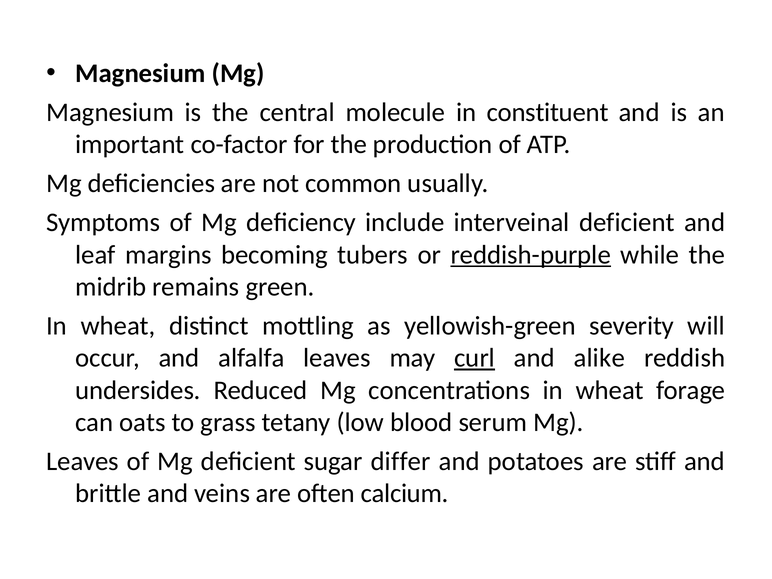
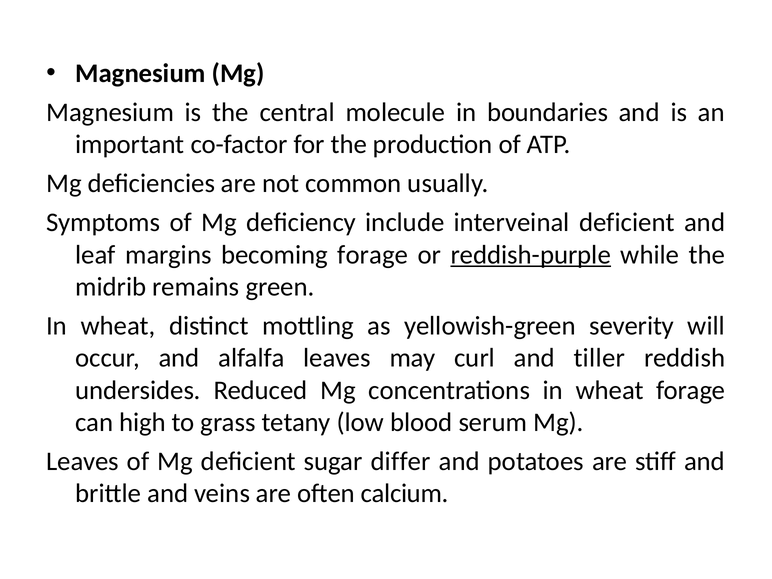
constituent: constituent -> boundaries (548, 112)
becoming tubers: tubers -> forage (373, 255)
curl underline: present -> none (475, 358)
alike: alike -> tiller (599, 358)
oats: oats -> high (143, 422)
